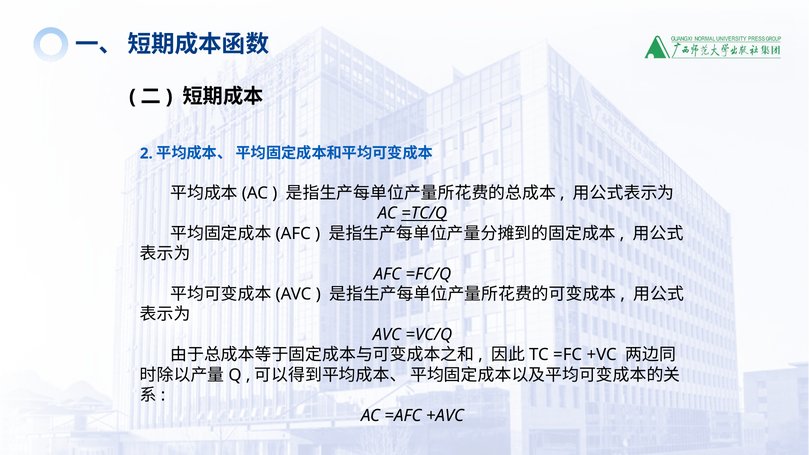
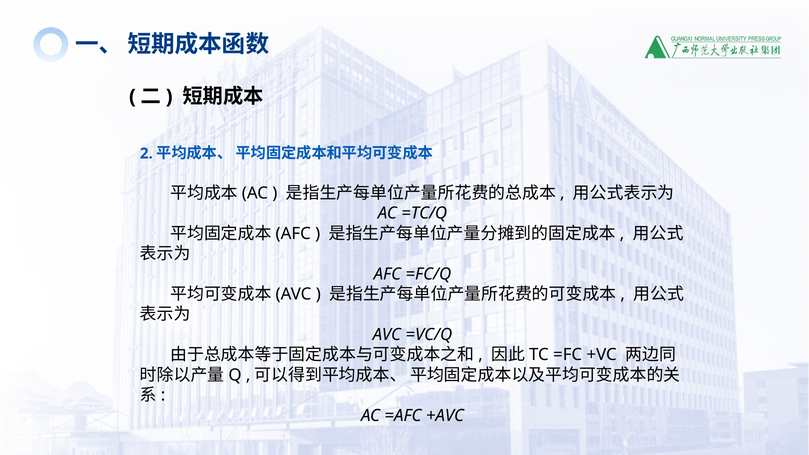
=TC/Q underline: present -> none (424, 213)
